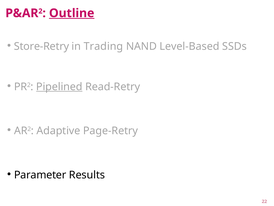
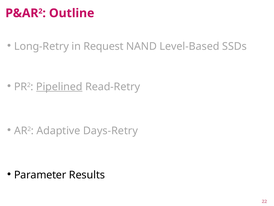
Outline underline: present -> none (72, 13)
Store-Retry: Store-Retry -> Long-Retry (41, 46)
Trading: Trading -> Request (104, 46)
Page-Retry: Page-Retry -> Days-Retry (110, 130)
